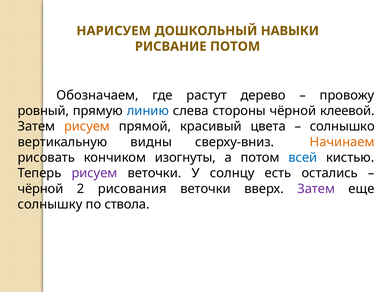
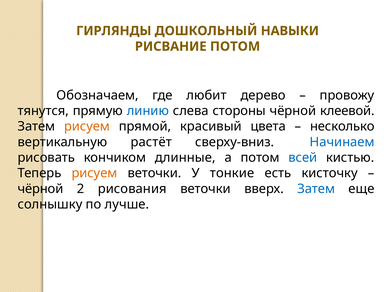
НАРИСУЕМ: НАРИСУЕМ -> ГИРЛЯНДЫ (114, 31)
растут: растут -> любит (207, 95)
ровный: ровный -> тянутся (43, 111)
солнышко: солнышко -> несколько (342, 126)
видны: видны -> растёт (151, 142)
Начинаем colour: orange -> blue (342, 142)
изогнуты: изогнуты -> длинные (185, 157)
рисуем colour: purple -> orange (94, 173)
солнцу: солнцу -> тонкие (232, 173)
остались: остались -> кисточку (330, 173)
Затем colour: purple -> blue (316, 189)
ствола: ствола -> лучше (127, 204)
